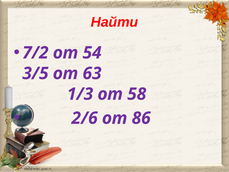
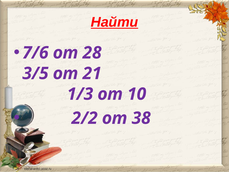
Найти underline: none -> present (114, 22)
7/2: 7/2 -> 7/6 (35, 53)
54: 54 -> 28 (92, 53)
63: 63 -> 21 (92, 73)
58: 58 -> 10 (137, 94)
2/6: 2/6 -> 2/2 (85, 118)
86: 86 -> 38 (141, 118)
